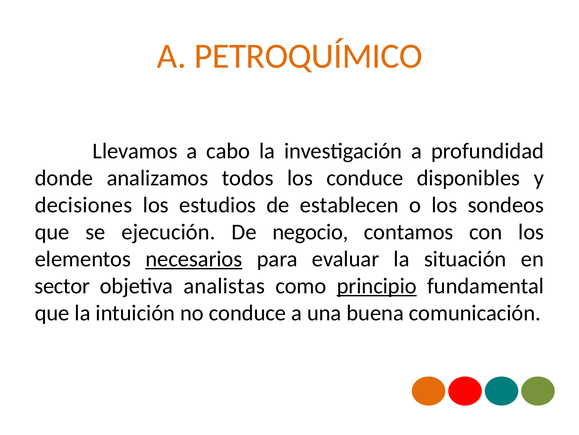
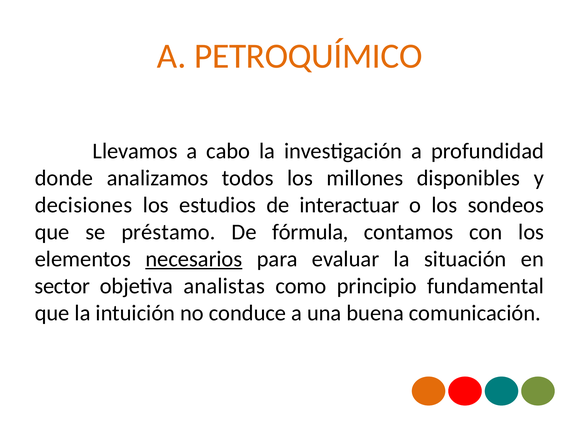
los conduce: conduce -> millones (365, 178)
establecen: establecen -> interactuar (349, 205)
ejecución: ejecución -> préstamo (168, 232)
negocio: negocio -> fórmula (310, 232)
principio underline: present -> none (377, 286)
